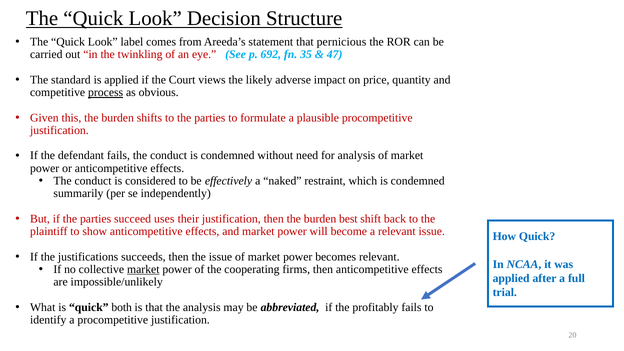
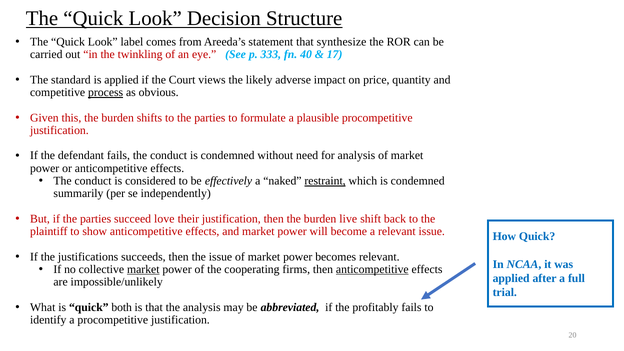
pernicious: pernicious -> synthesize (342, 42)
692: 692 -> 333 (271, 55)
35: 35 -> 40 (306, 55)
47: 47 -> 17 (335, 55)
restraint underline: none -> present (325, 181)
uses: uses -> love (164, 219)
best: best -> live (348, 219)
anticompetitive underline: none -> present (372, 269)
